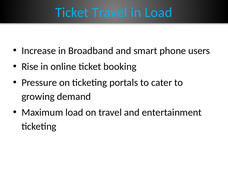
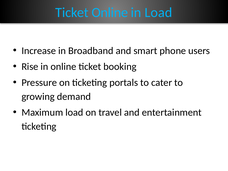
Ticket Travel: Travel -> Online (110, 13)
